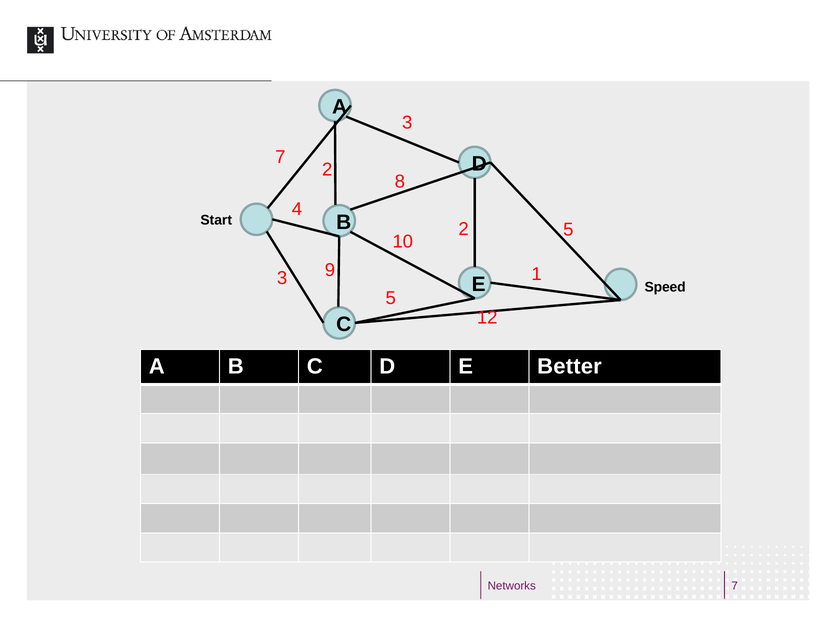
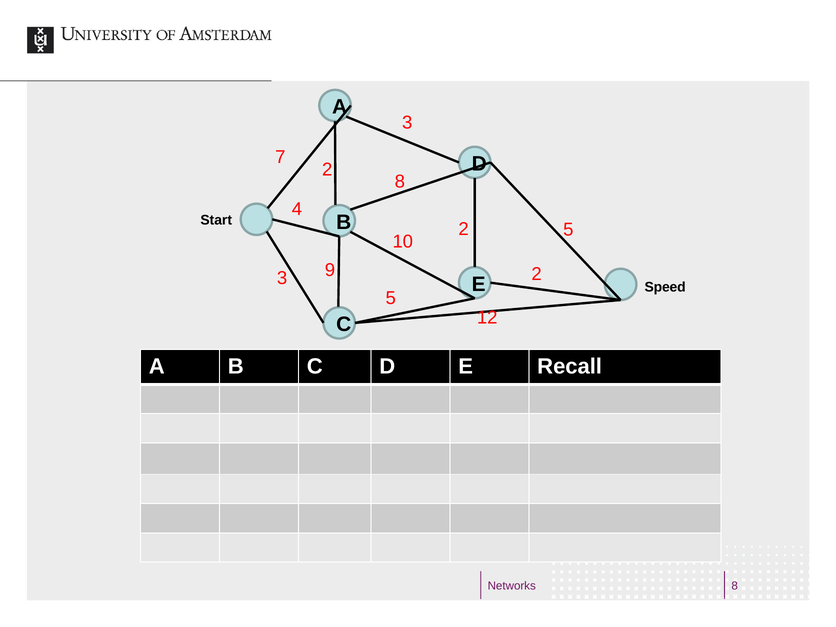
9 1: 1 -> 2 (537, 274)
Better: Better -> Recall (570, 366)
Networks 7: 7 -> 8 (735, 586)
